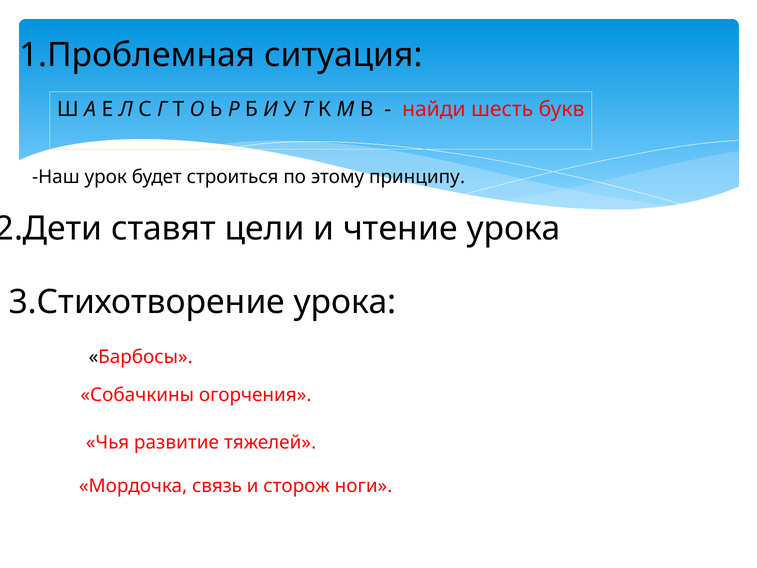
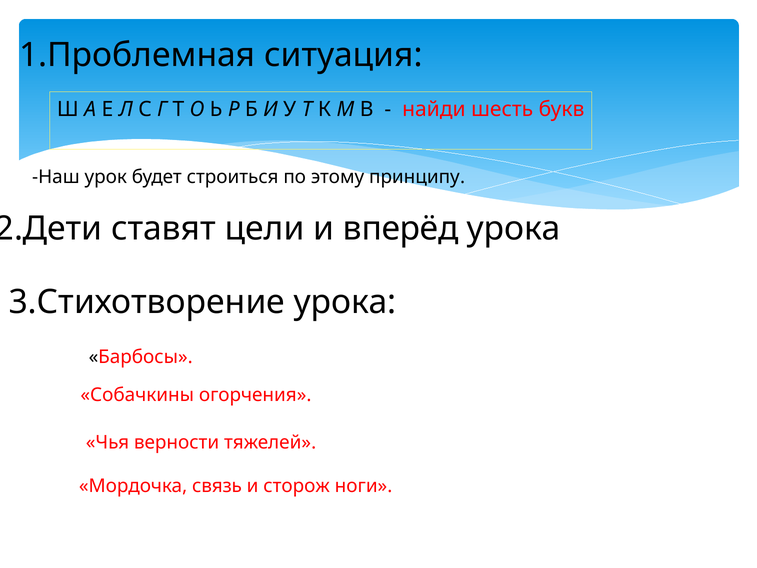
чтение: чтение -> вперёд (401, 229)
развитие: развитие -> верности (177, 442)
